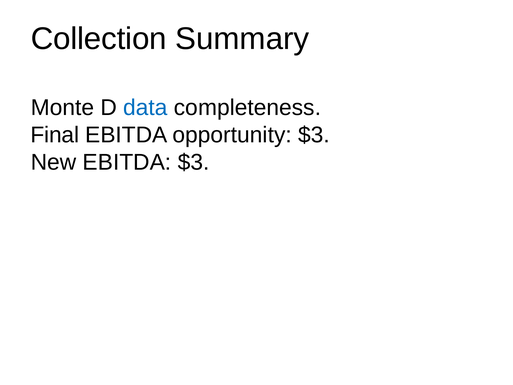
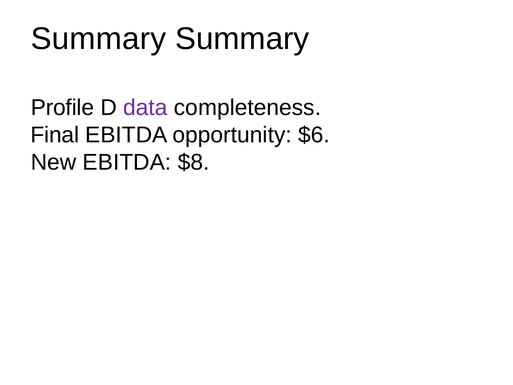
Collection: Collection -> Summary (99, 39)
Monte: Monte -> Profile (62, 108)
data colour: blue -> purple (145, 108)
opportunity $3: $3 -> $6 (314, 135)
EBITDA $3: $3 -> $8 (194, 162)
